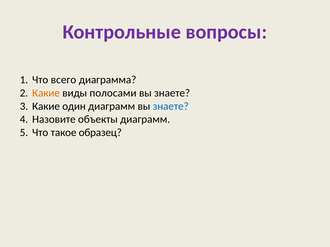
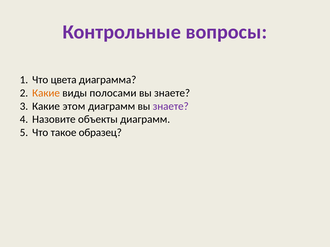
всего: всего -> цвета (64, 80)
один: один -> этом (74, 106)
знаете colour: blue -> purple (171, 106)
